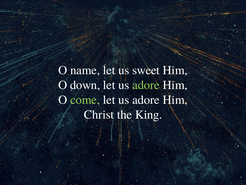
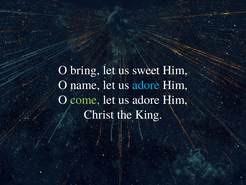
name: name -> bring (85, 70)
down: down -> name (85, 85)
adore colour: light green -> light blue (146, 85)
